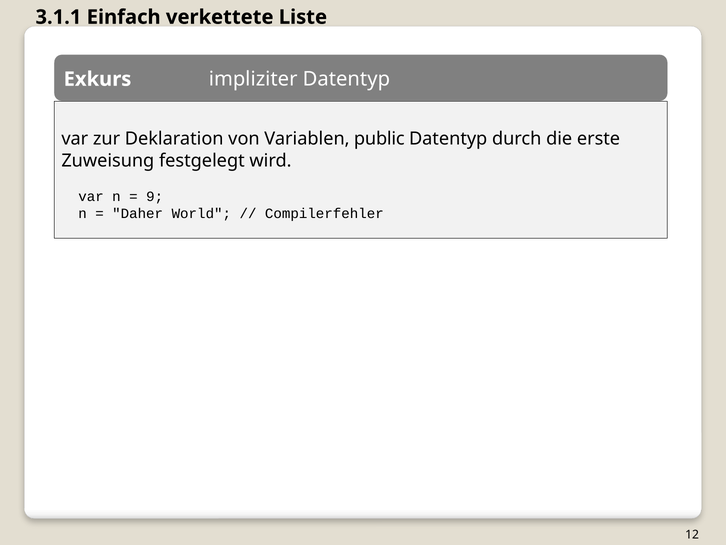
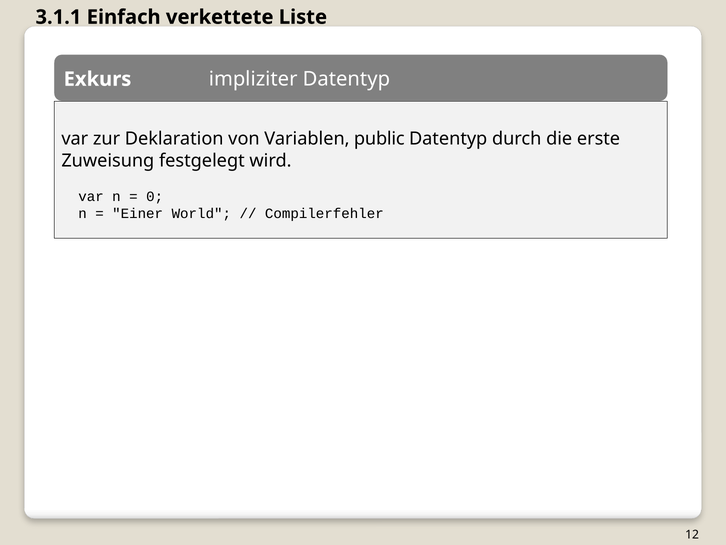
9: 9 -> 0 (155, 196)
Daher: Daher -> Einer (138, 213)
